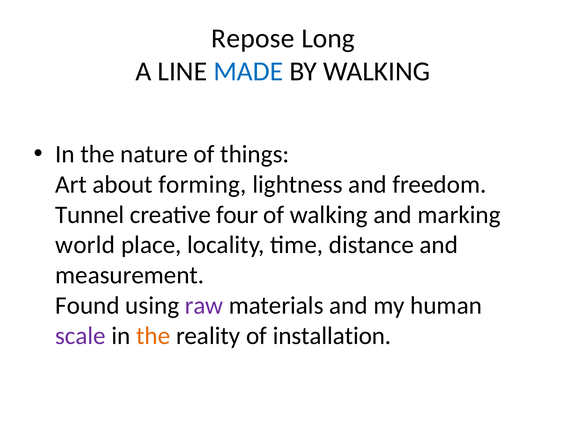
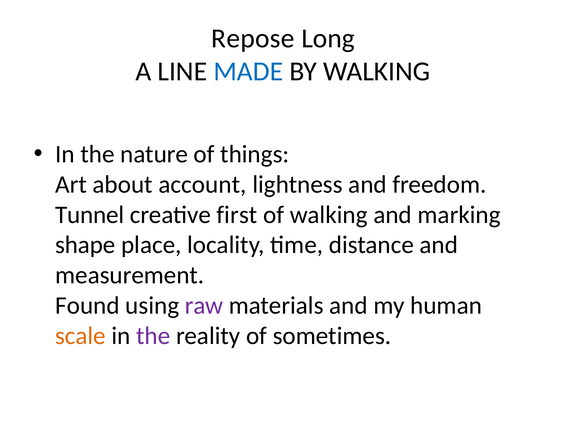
forming: forming -> account (203, 184)
four: four -> first (237, 214)
world: world -> shape (85, 245)
scale colour: purple -> orange (81, 335)
the colour: orange -> purple (153, 335)
installation: installation -> sometimes (332, 335)
